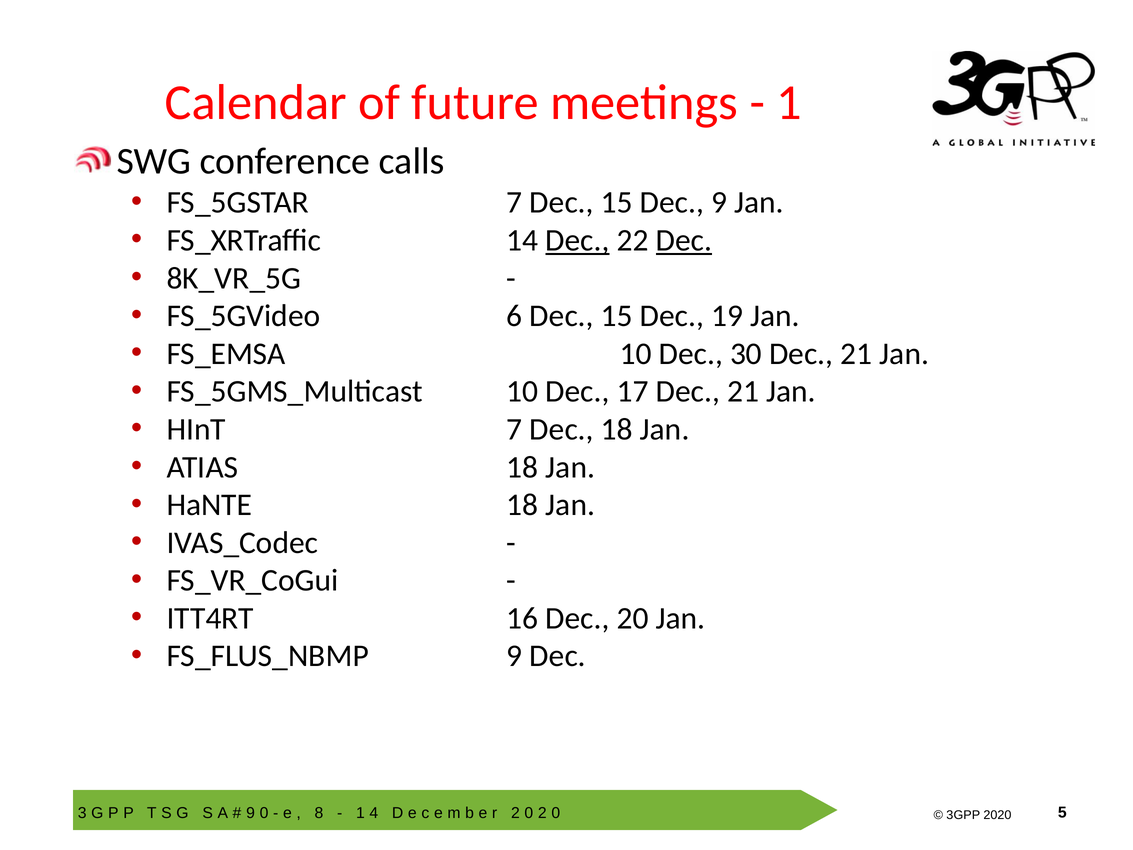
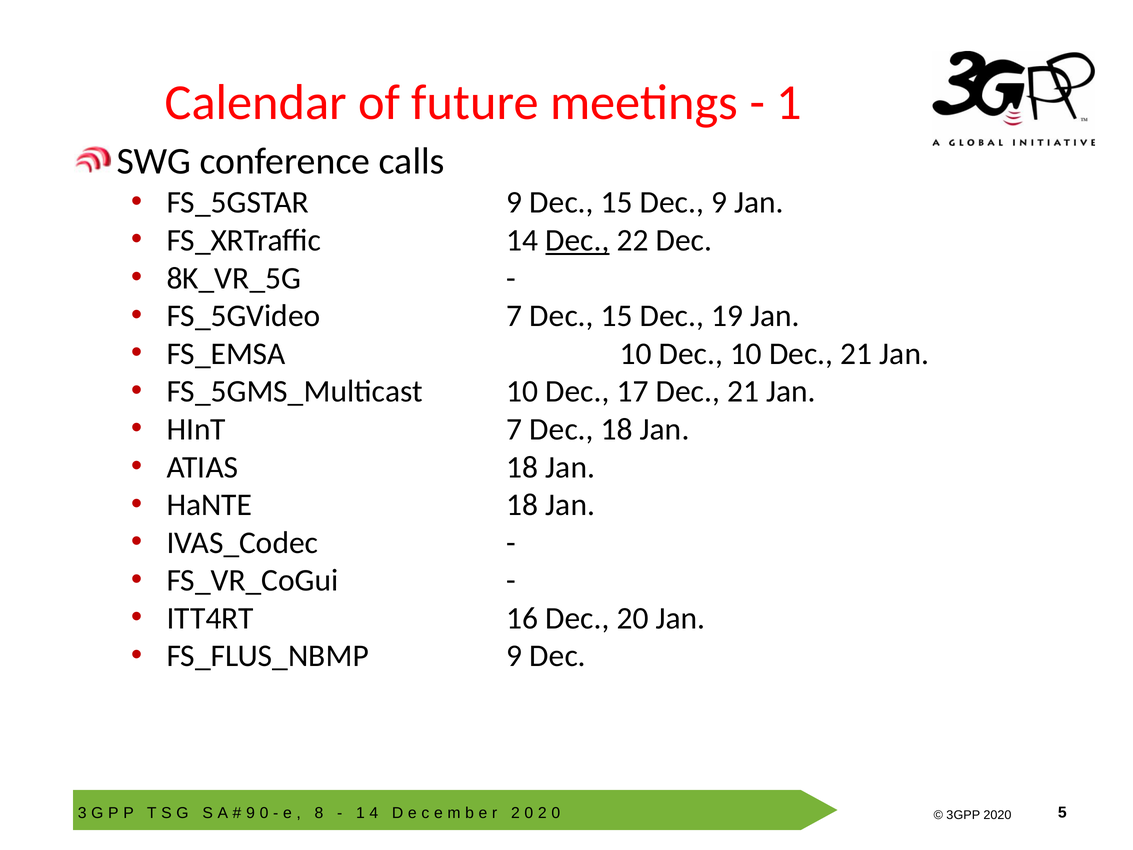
FS_5GSTAR 7: 7 -> 9 (514, 203)
Dec underline: present -> none (684, 240)
FS_5GVideo 6: 6 -> 7 (514, 316)
Dec 30: 30 -> 10 (746, 354)
